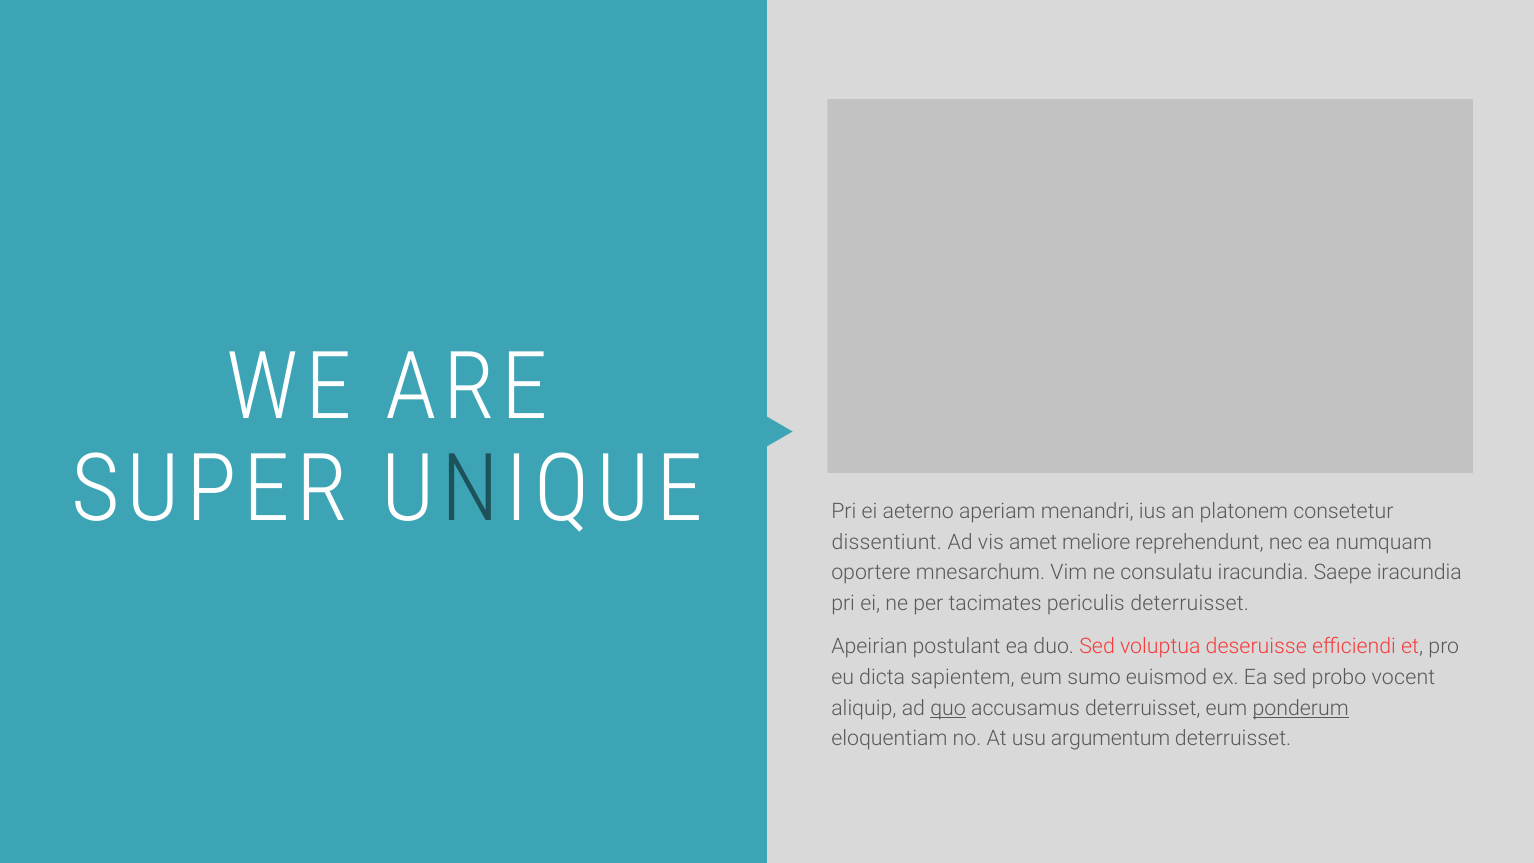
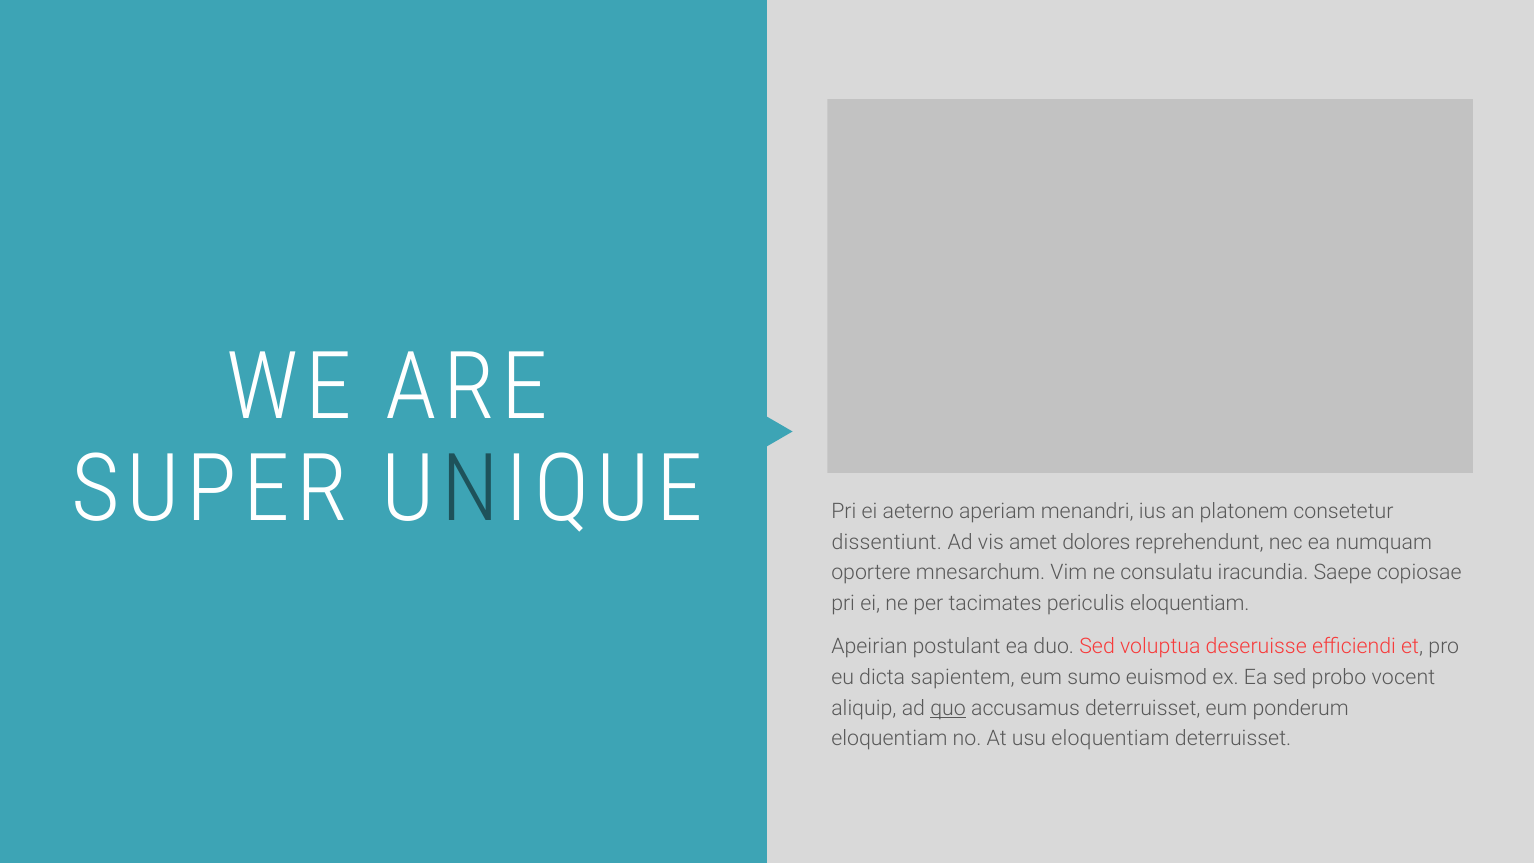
meliore: meliore -> dolores (1096, 542)
Saepe iracundia: iracundia -> copiosae (1419, 573)
periculis deterruisset: deterruisset -> eloquentiam (1190, 603)
ponderum underline: present -> none (1301, 708)
usu argumentum: argumentum -> eloquentiam (1110, 739)
